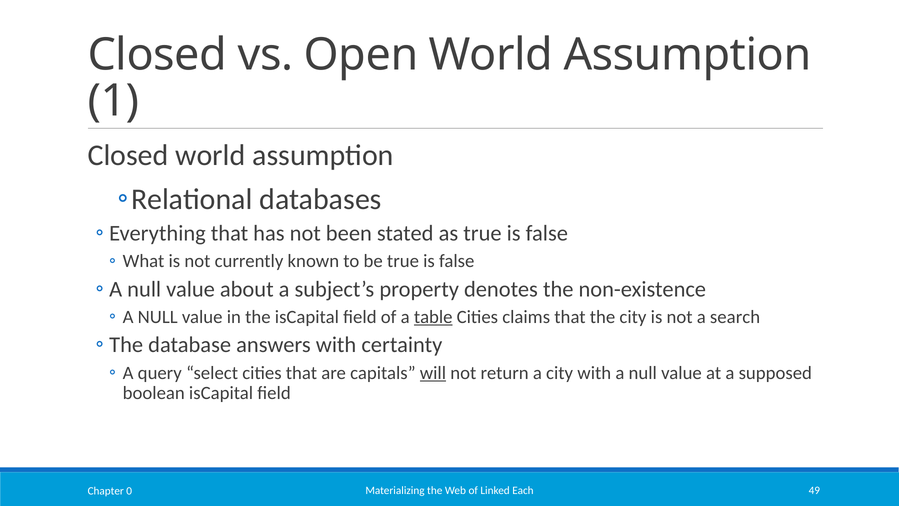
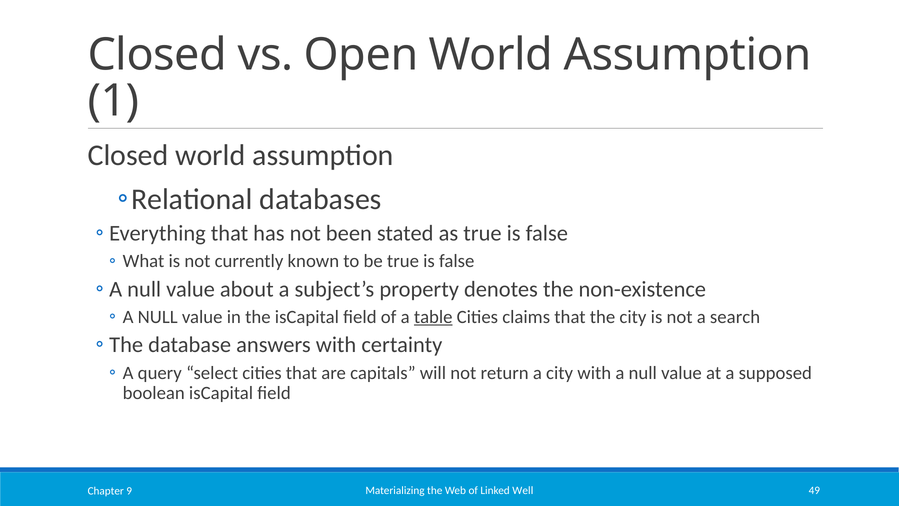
will underline: present -> none (433, 373)
Each: Each -> Well (523, 490)
0: 0 -> 9 (129, 491)
